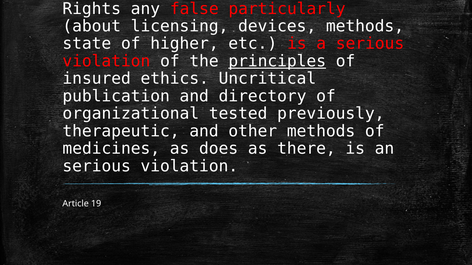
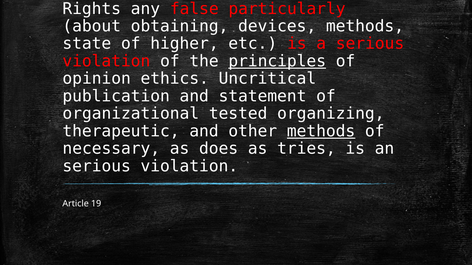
licensing: licensing -> obtaining (180, 26)
insured: insured -> opinion (97, 79)
directory: directory -> statement (263, 96)
previously: previously -> organizing (331, 114)
methods underline: none -> present (321, 131)
medicines: medicines -> necessary (111, 149)
there: there -> tries (306, 149)
